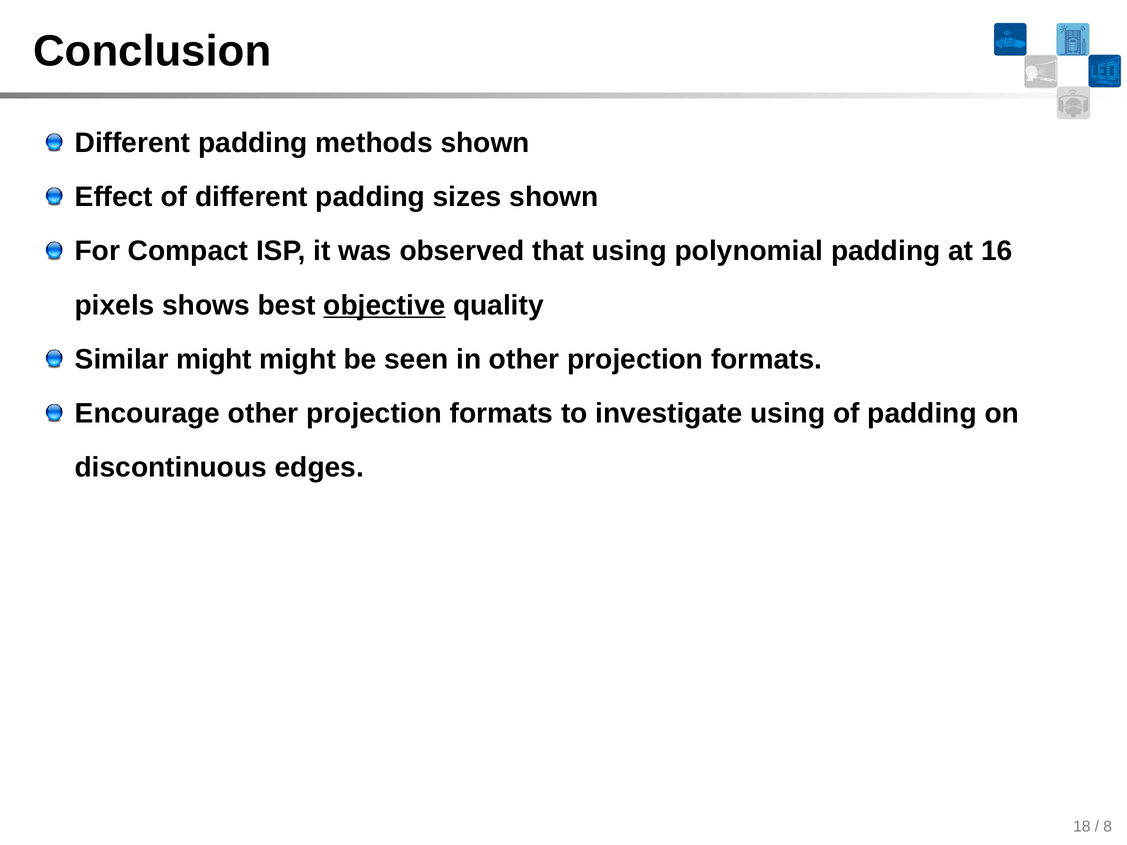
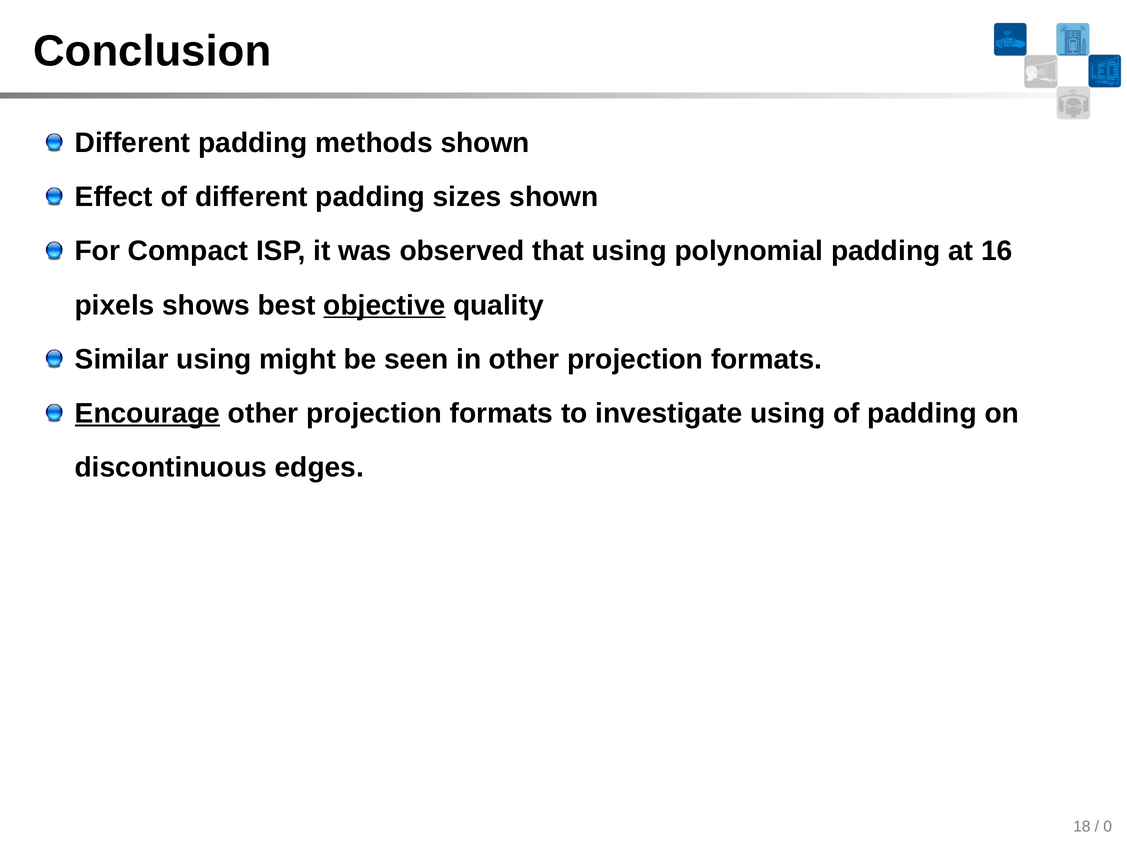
Similar might: might -> using (214, 359)
Encourage underline: none -> present (147, 414)
8: 8 -> 0 (1108, 827)
